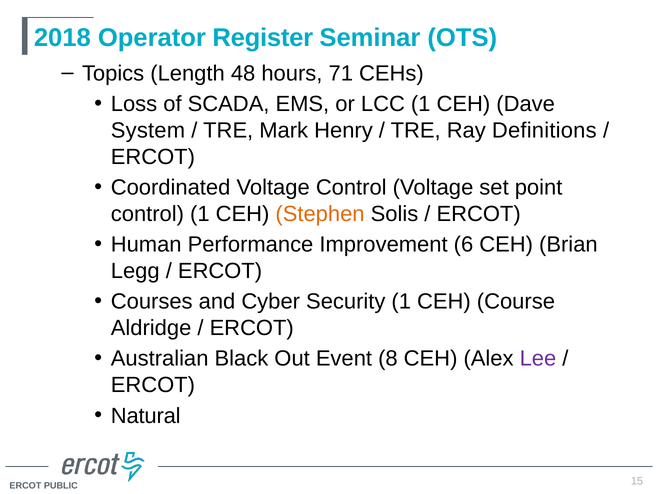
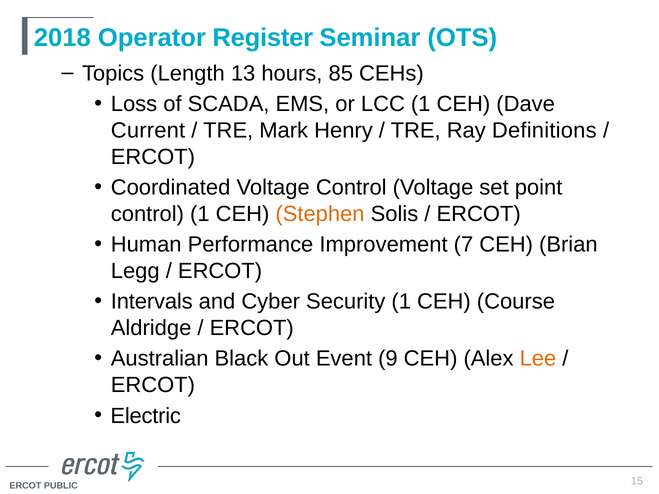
48: 48 -> 13 (243, 73)
71: 71 -> 85 (341, 73)
System: System -> Current (148, 130)
6: 6 -> 7 (464, 245)
Courses: Courses -> Intervals (152, 302)
8: 8 -> 9 (388, 359)
Lee colour: purple -> orange (538, 359)
Natural: Natural -> Electric (146, 416)
